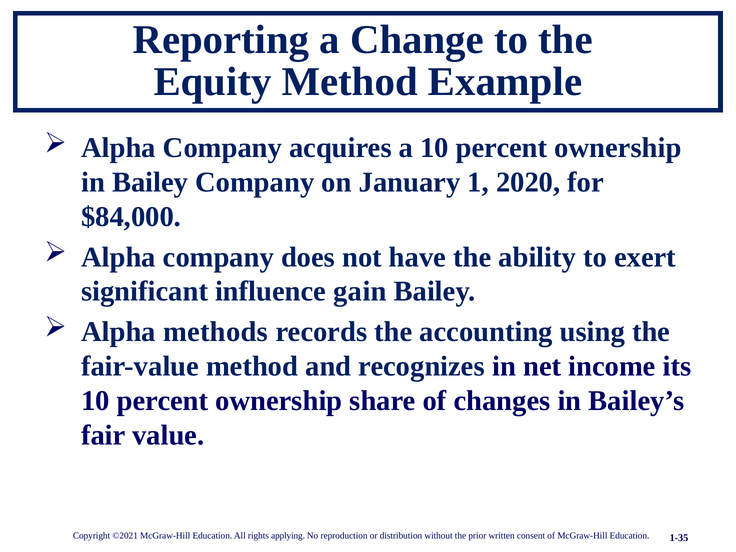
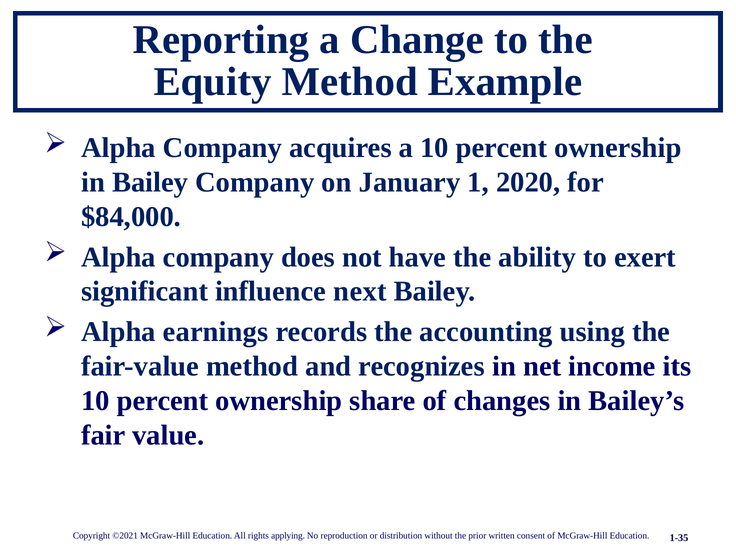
gain: gain -> next (360, 292)
methods: methods -> earnings (216, 332)
